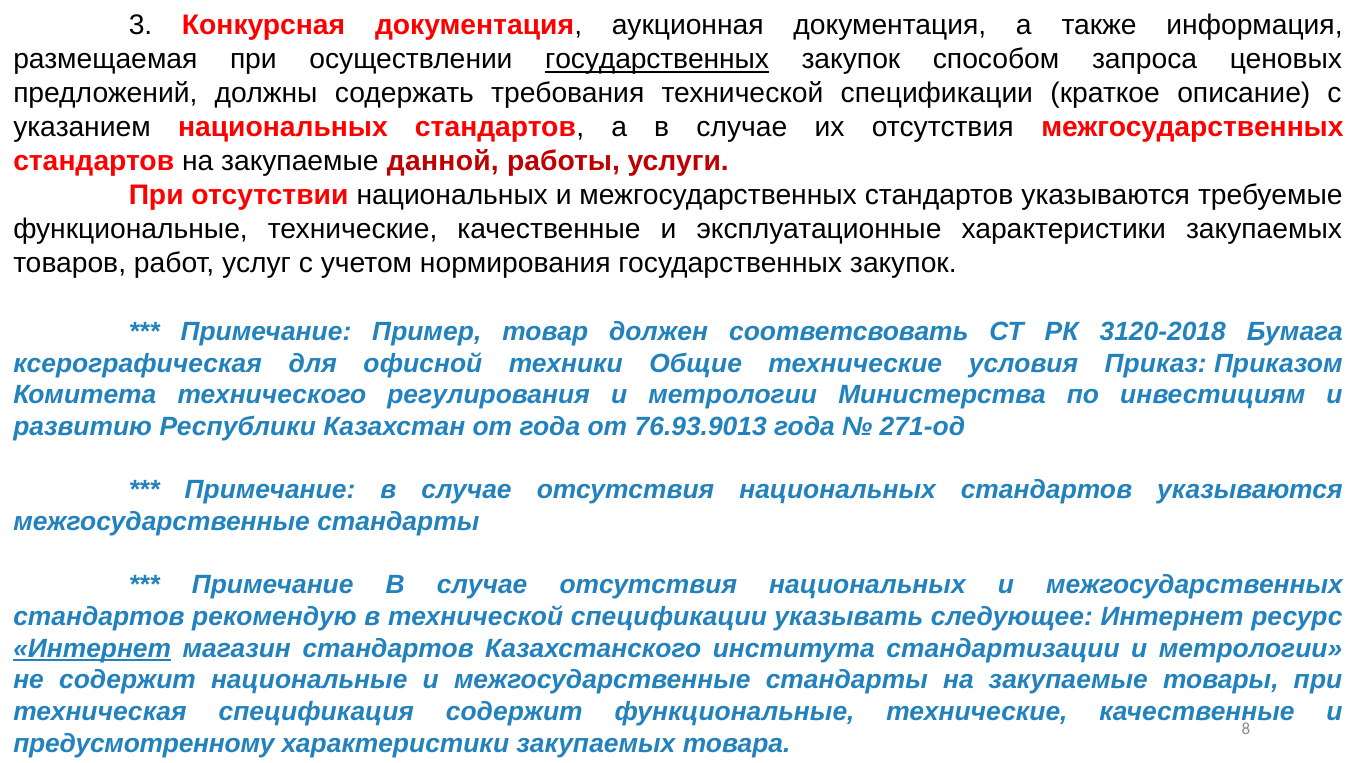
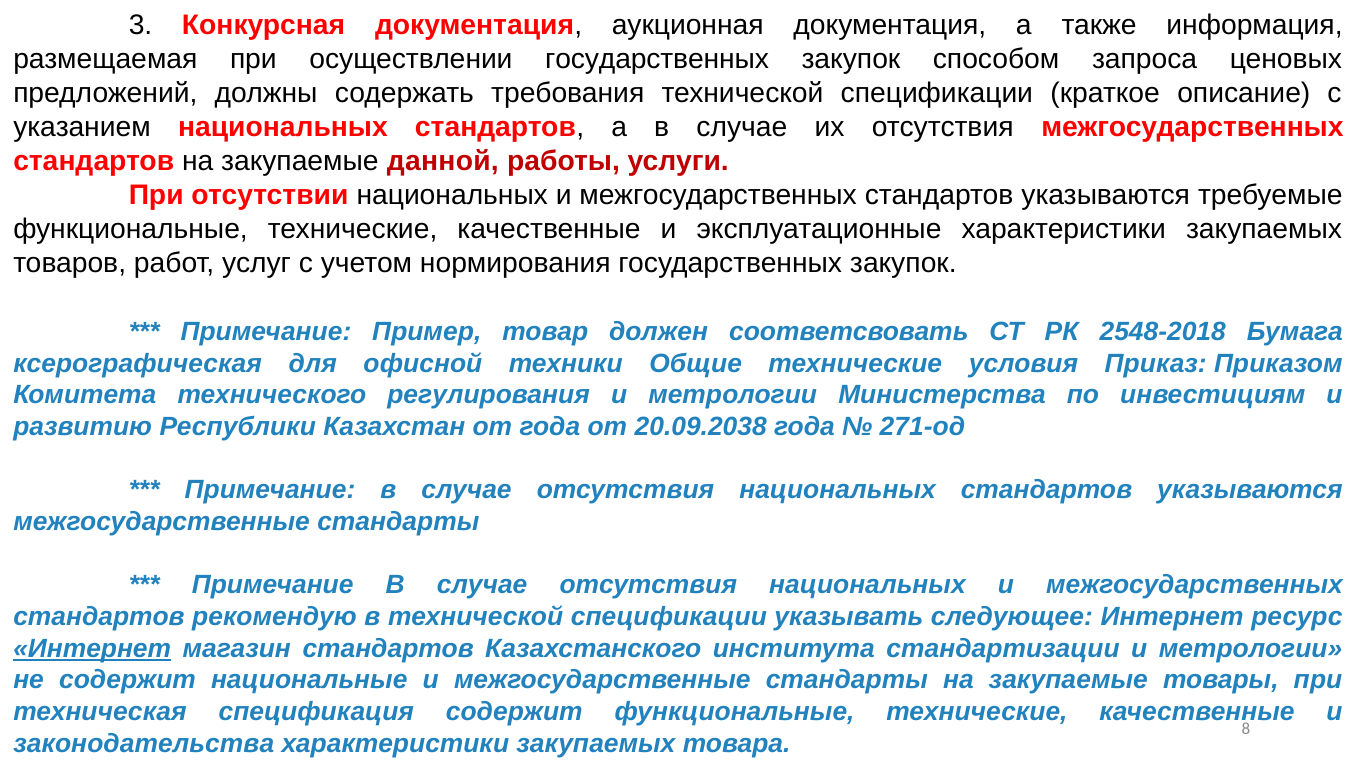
государственных underline: present -> none (657, 60)
3120-2018: 3120-2018 -> 2548-2018 (1163, 332)
76.93.9013: 76.93.9013 -> 20.09.2038 (701, 427)
предусмотренному: предусмотренному -> законодательства (144, 744)
